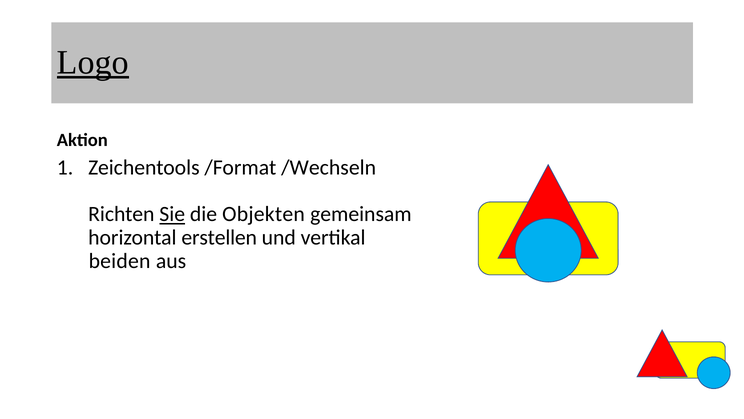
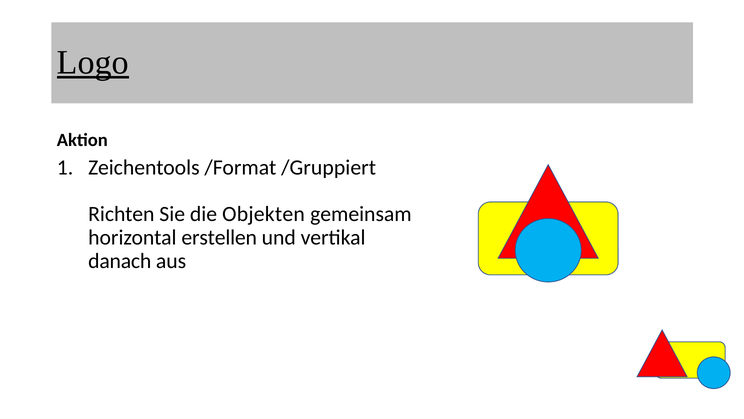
/Wechseln: /Wechseln -> /Gruppiert (329, 167)
Sie underline: present -> none (172, 214)
beiden: beiden -> danach (120, 261)
